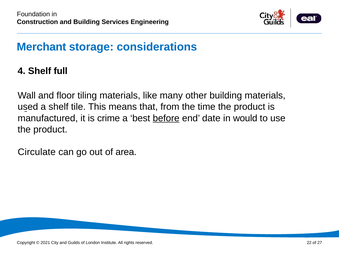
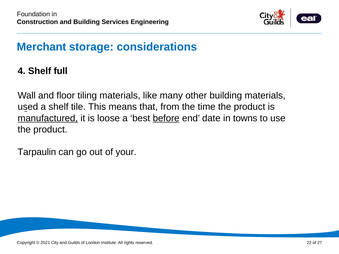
manufactured underline: none -> present (48, 118)
crime: crime -> loose (109, 118)
would: would -> towns (245, 118)
Circulate: Circulate -> Tarpaulin (37, 152)
area: area -> your (126, 152)
